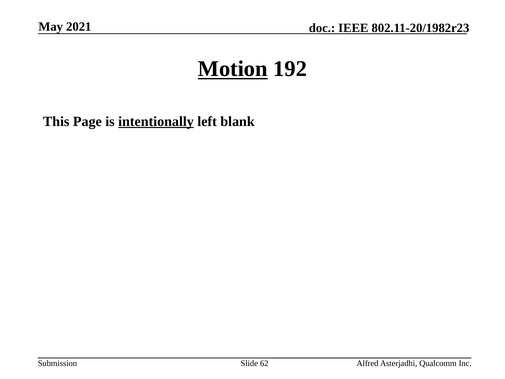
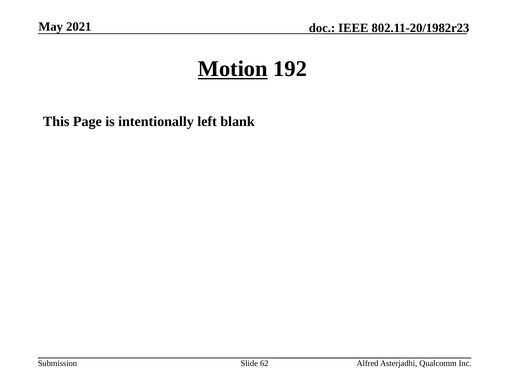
intentionally underline: present -> none (156, 121)
